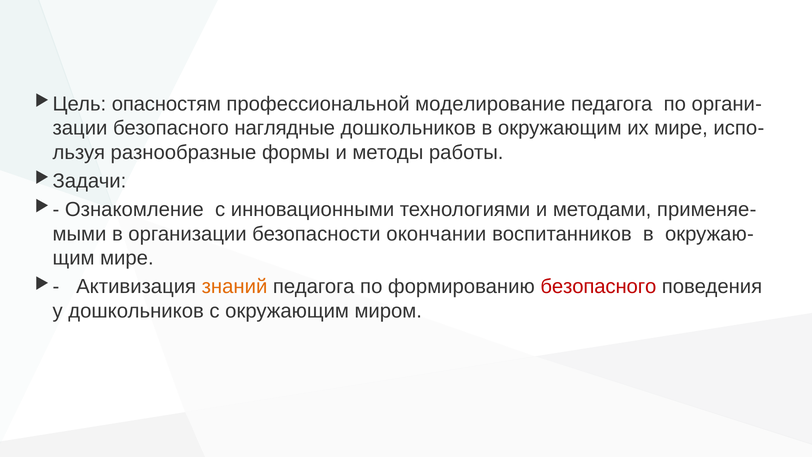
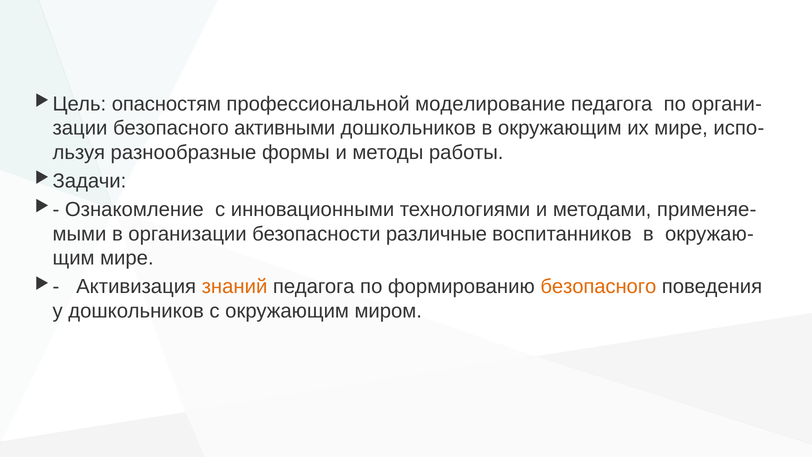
наглядные: наглядные -> активными (285, 128)
окончании: окончании -> различные (436, 234)
безопасного colour: red -> orange (598, 286)
